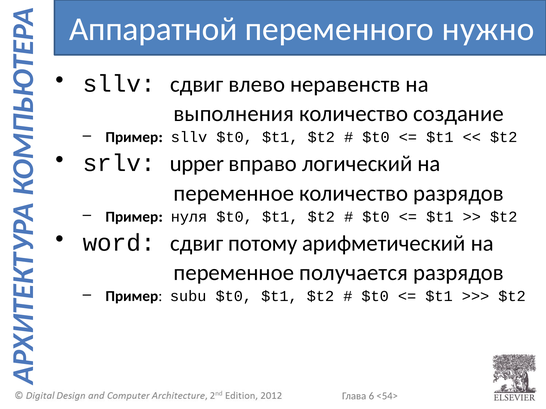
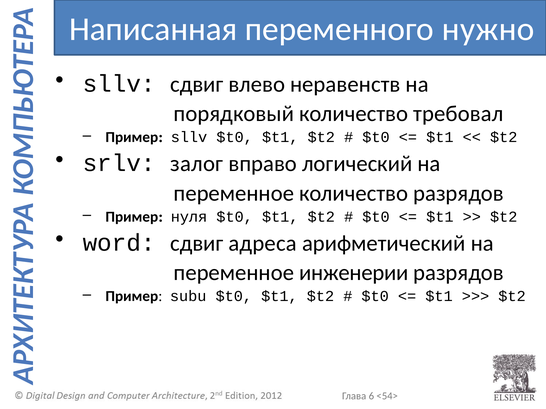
Аппаратной: Аппаратной -> Написанная (153, 29)
выполнения: выполнения -> порядковый (234, 114)
создание: создание -> требовал (458, 114)
upper: upper -> залог (197, 164)
потому: потому -> адреса (263, 244)
получается: получается -> инженерии (354, 273)
